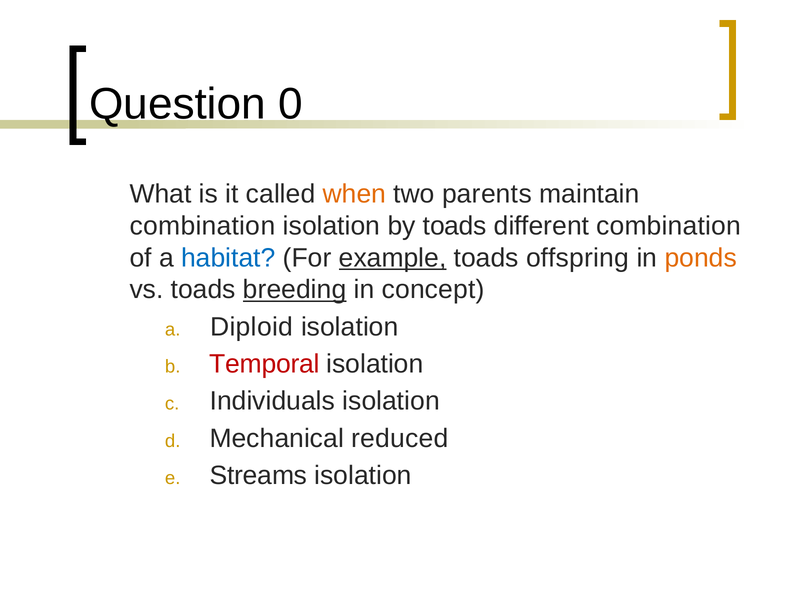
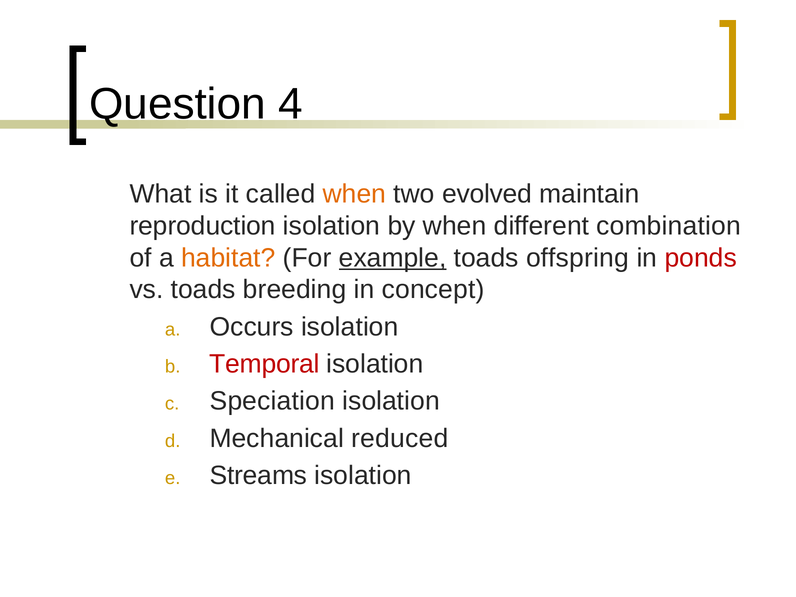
0: 0 -> 4 (290, 104)
parents: parents -> evolved (487, 194)
combination: combination -> reproduction (203, 226)
by toads: toads -> when (455, 226)
habitat colour: blue -> orange (228, 258)
ponds colour: orange -> red (701, 258)
breeding underline: present -> none (295, 290)
Diploid: Diploid -> Occurs (252, 327)
Individuals: Individuals -> Speciation (272, 401)
